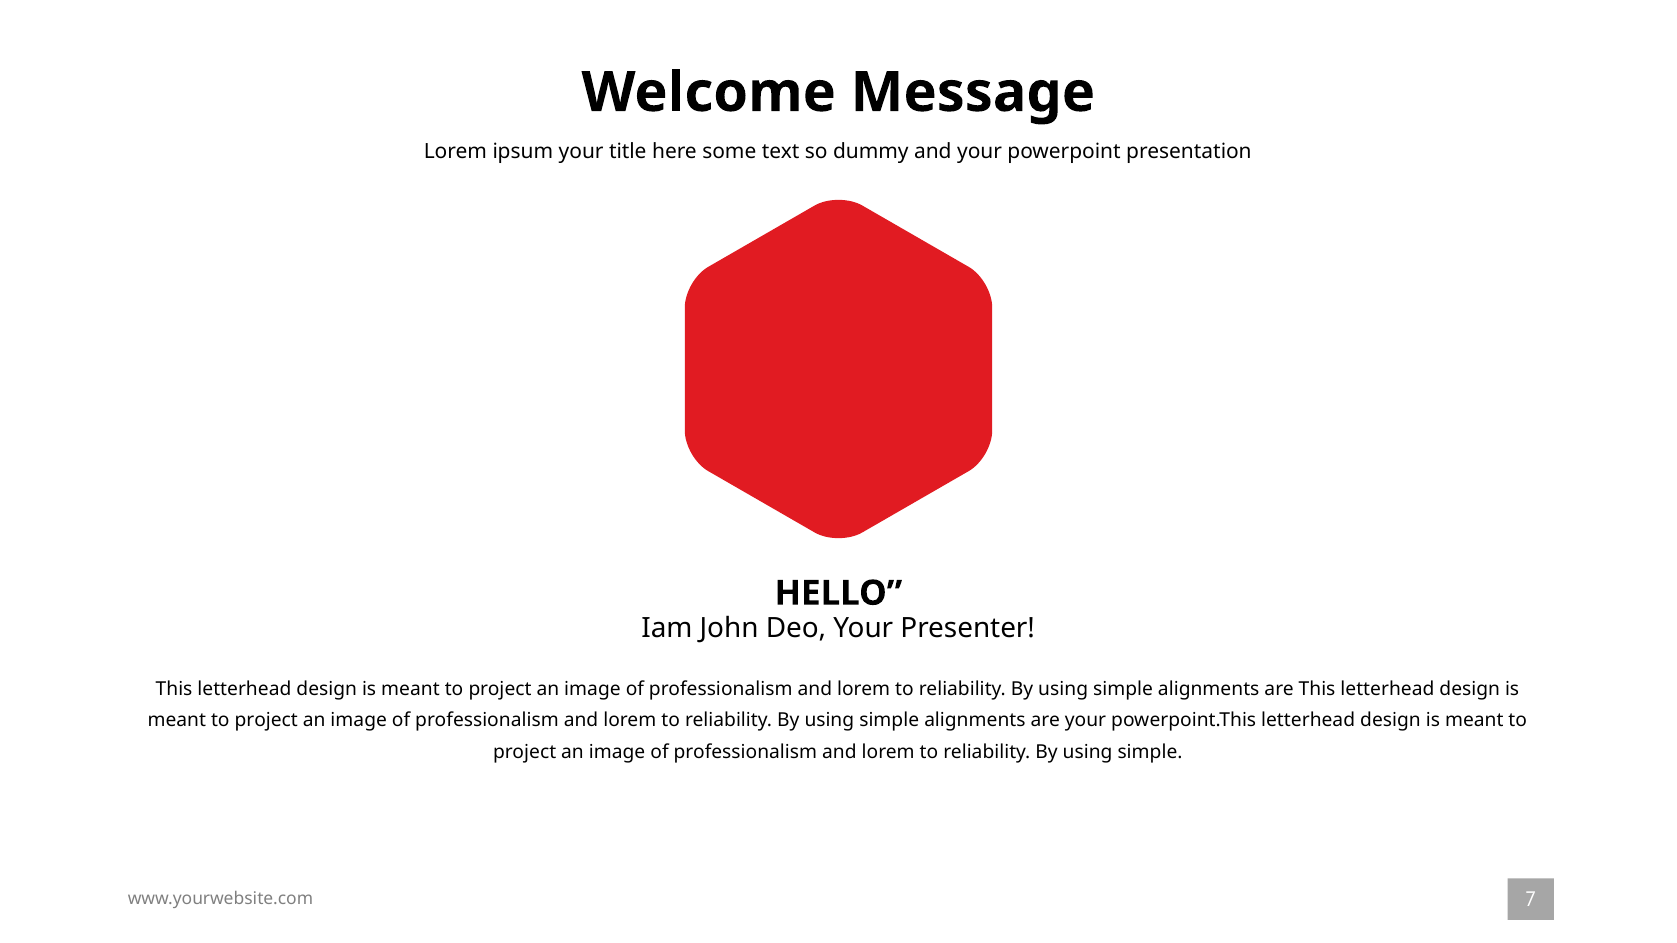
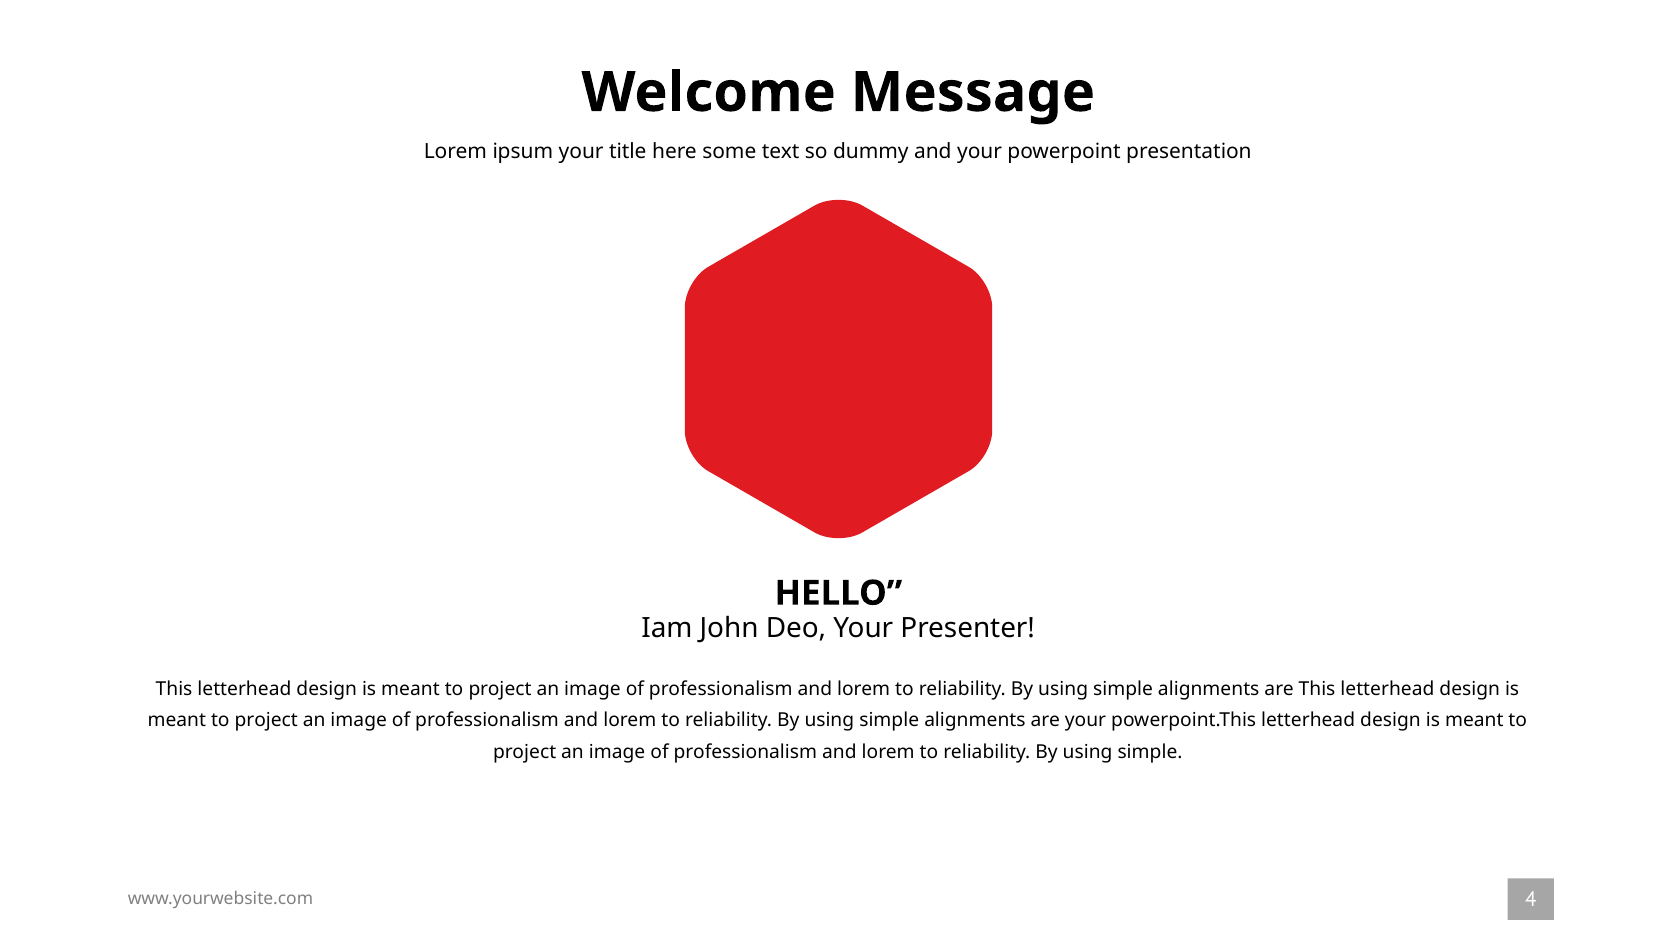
7: 7 -> 4 (1531, 900)
